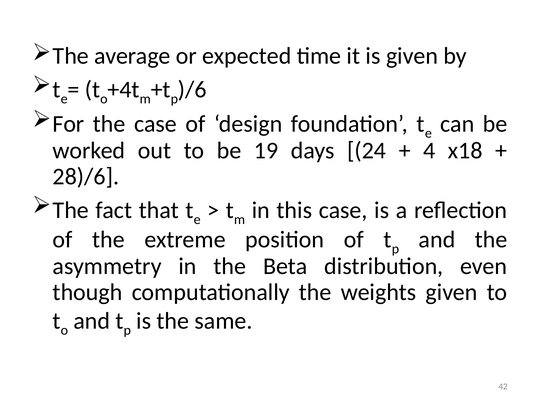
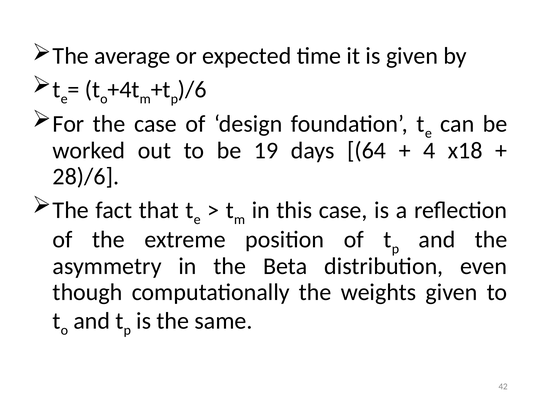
24: 24 -> 64 (367, 151)
